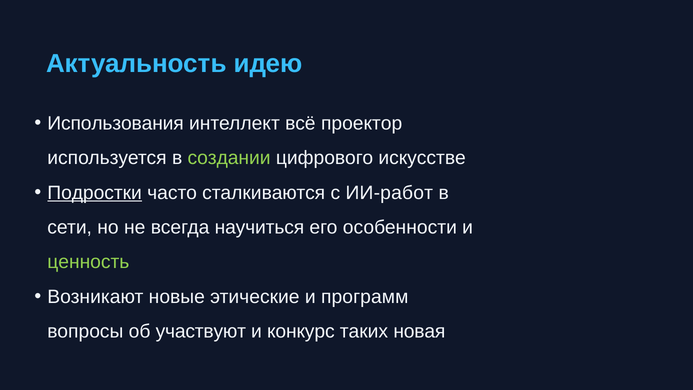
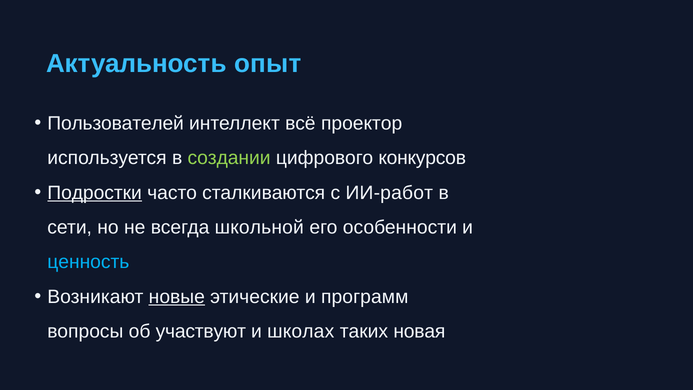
идею: идею -> опыт (268, 64)
Использования: Использования -> Пользователей (116, 123)
искусстве: искусстве -> конкурсов (422, 158)
научиться: научиться -> школьной (259, 227)
ценность colour: light green -> light blue (88, 262)
новые underline: none -> present (177, 297)
конкурс: конкурс -> школах (301, 331)
